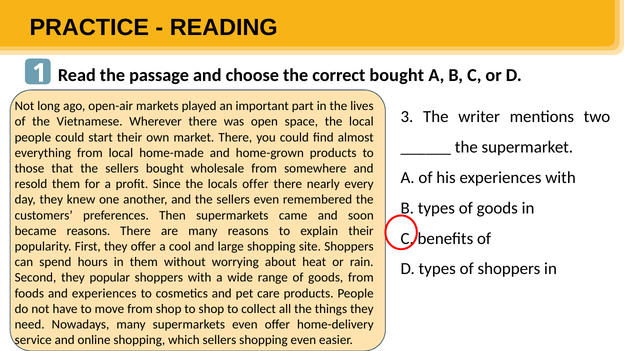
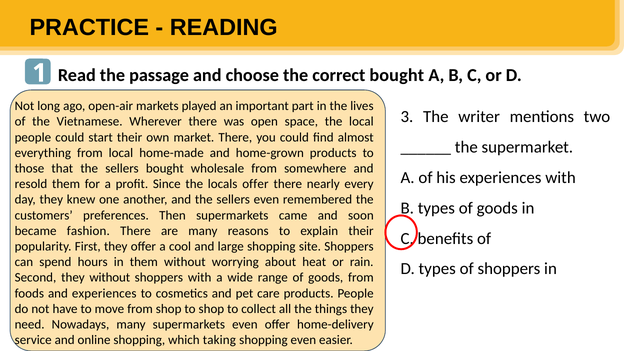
became reasons: reasons -> fashion (88, 231)
they popular: popular -> without (110, 278)
which sellers: sellers -> taking (219, 340)
